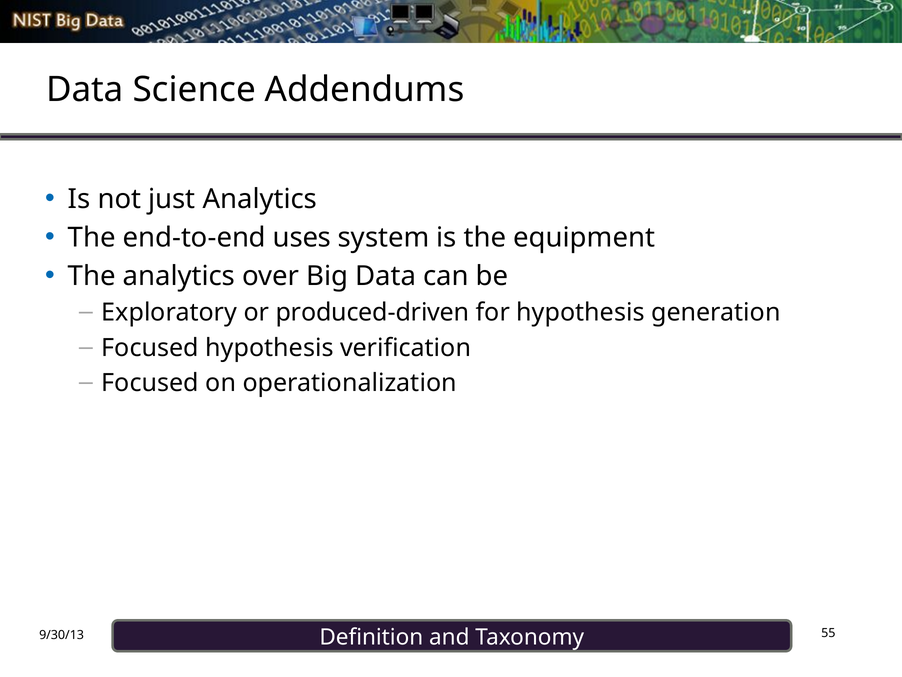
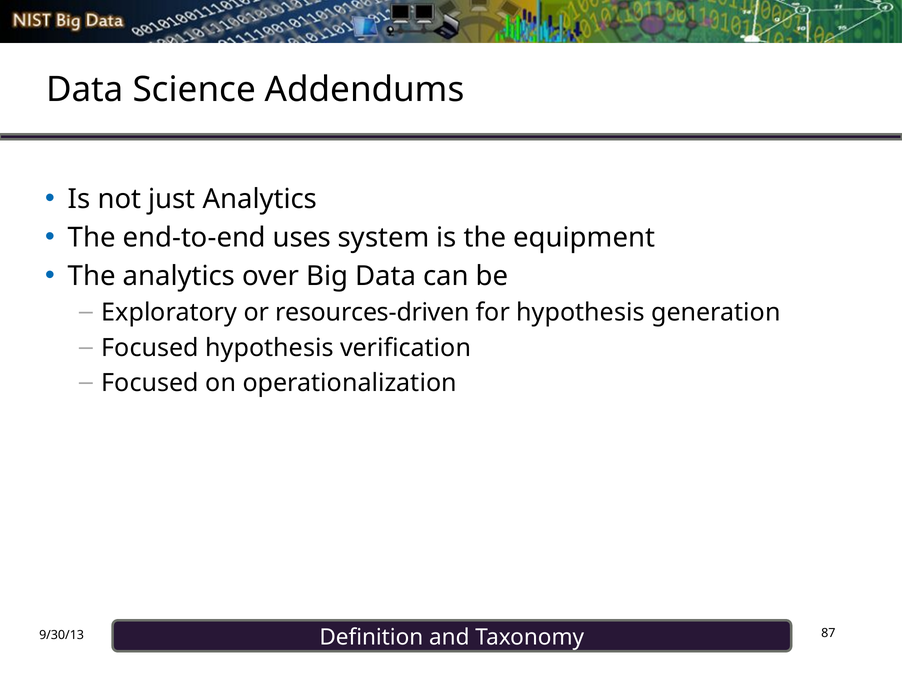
produced-driven: produced-driven -> resources-driven (373, 312)
55: 55 -> 87 (828, 633)
